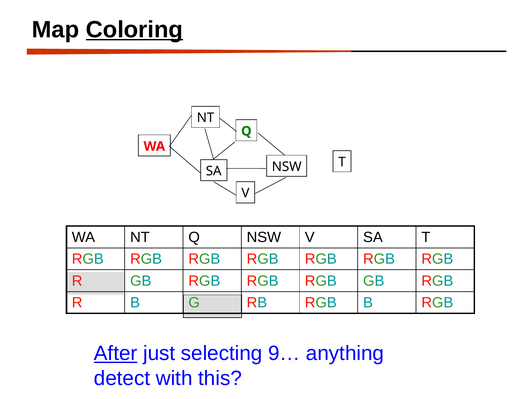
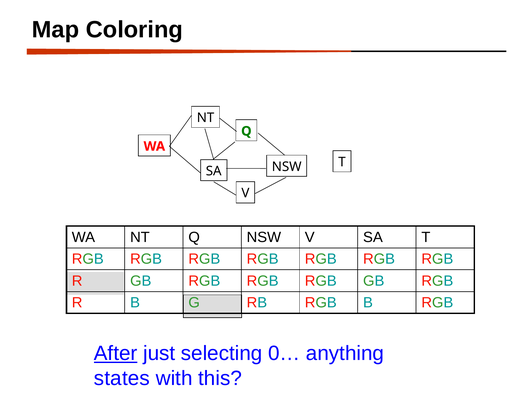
Coloring underline: present -> none (134, 30)
9…: 9… -> 0… (284, 353)
detect: detect -> states (122, 378)
